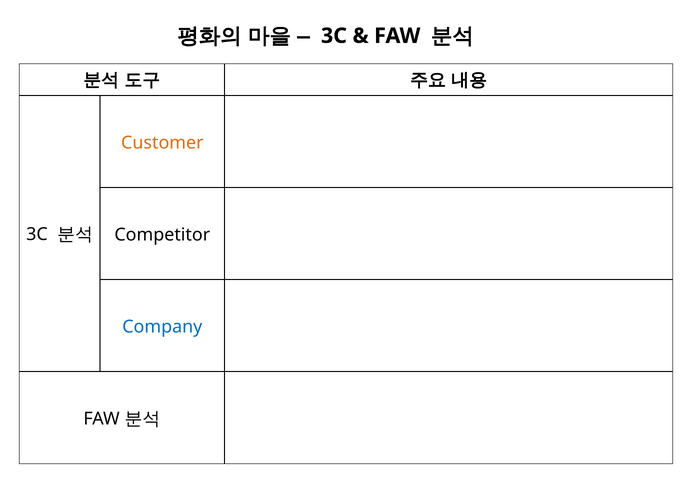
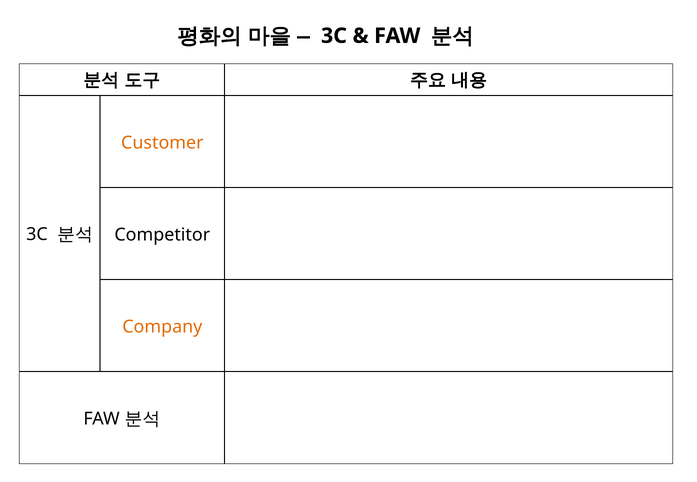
Company colour: blue -> orange (162, 327)
